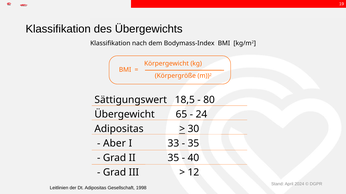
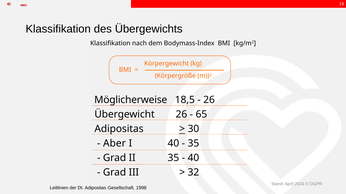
Sättigungswert: Sättigungswert -> Möglicherweise (131, 100)
80: 80 -> 26 (209, 100)
Übergewicht 65: 65 -> 26 (181, 115)
24: 24 -> 65 (201, 115)
I 33: 33 -> 40 (173, 144)
12: 12 -> 32 (193, 173)
